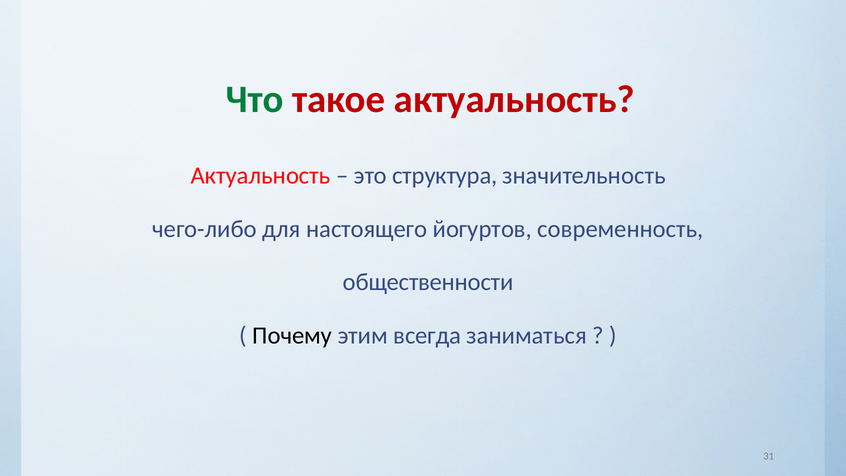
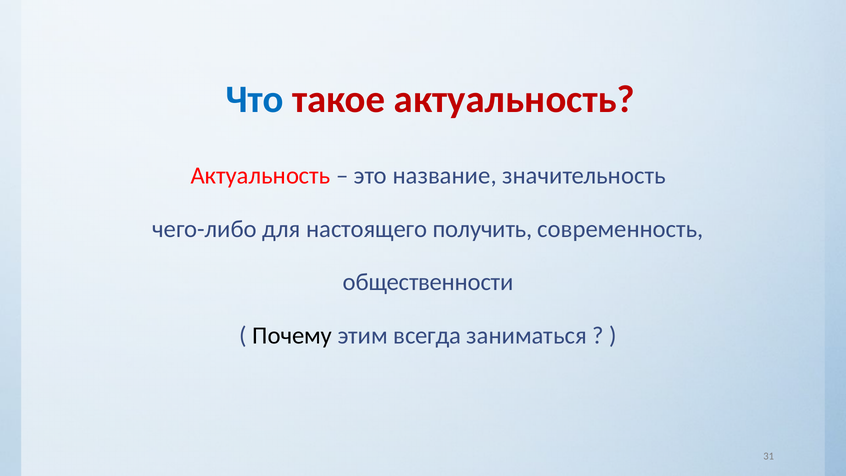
Что colour: green -> blue (255, 100)
структура: структура -> название (445, 176)
йогуртов: йогуртов -> получить (482, 229)
